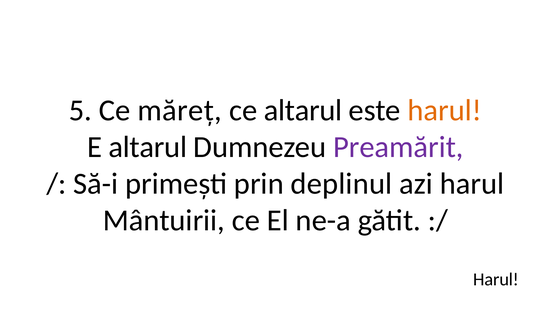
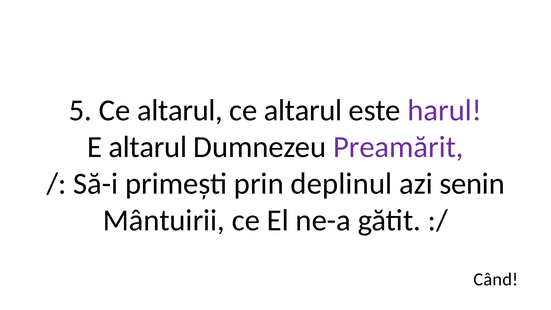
5 Ce măreț: măreț -> altarul (180, 110)
harul colour: orange -> purple (445, 110)
azi harul: harul -> senin (472, 184)
Harul: Harul -> Când (496, 279)
